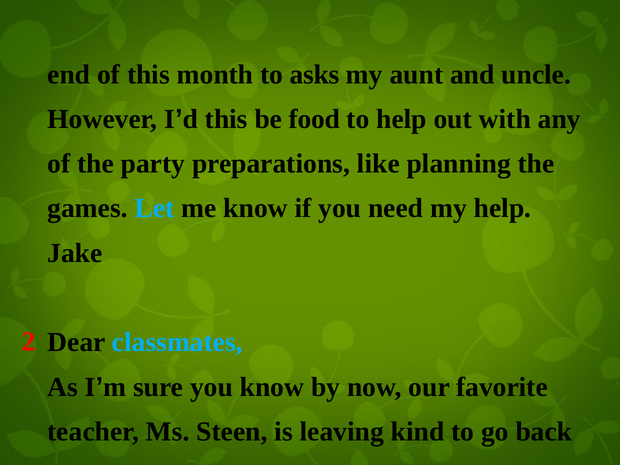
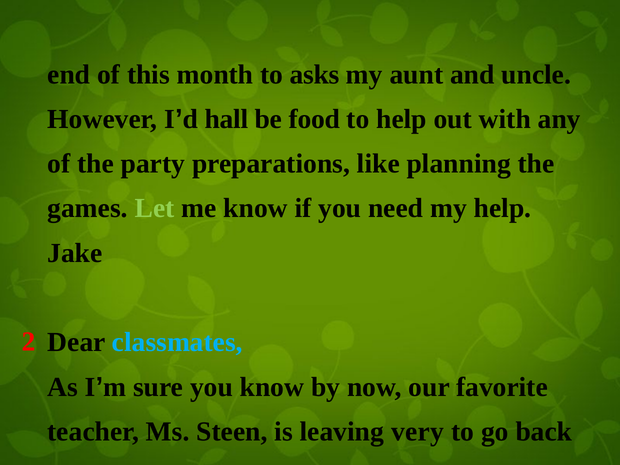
I’d this: this -> hall (226, 119)
Let colour: light blue -> light green (155, 208)
kind: kind -> very (417, 432)
